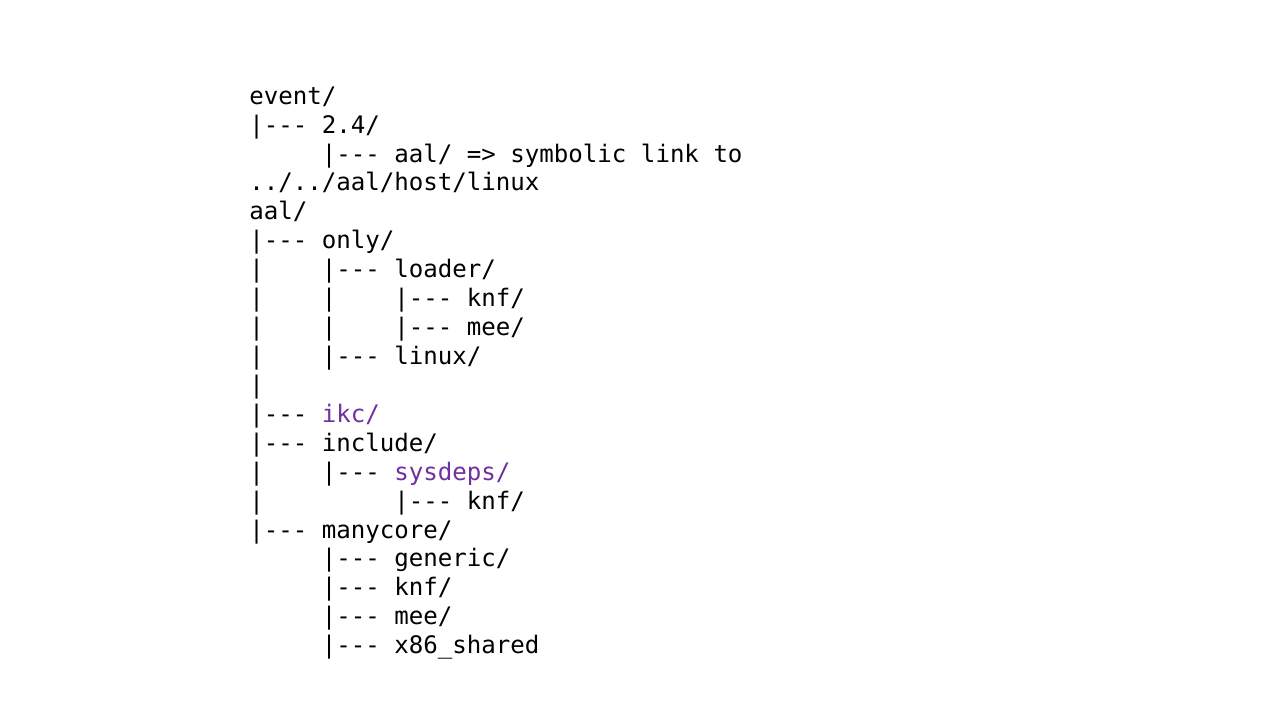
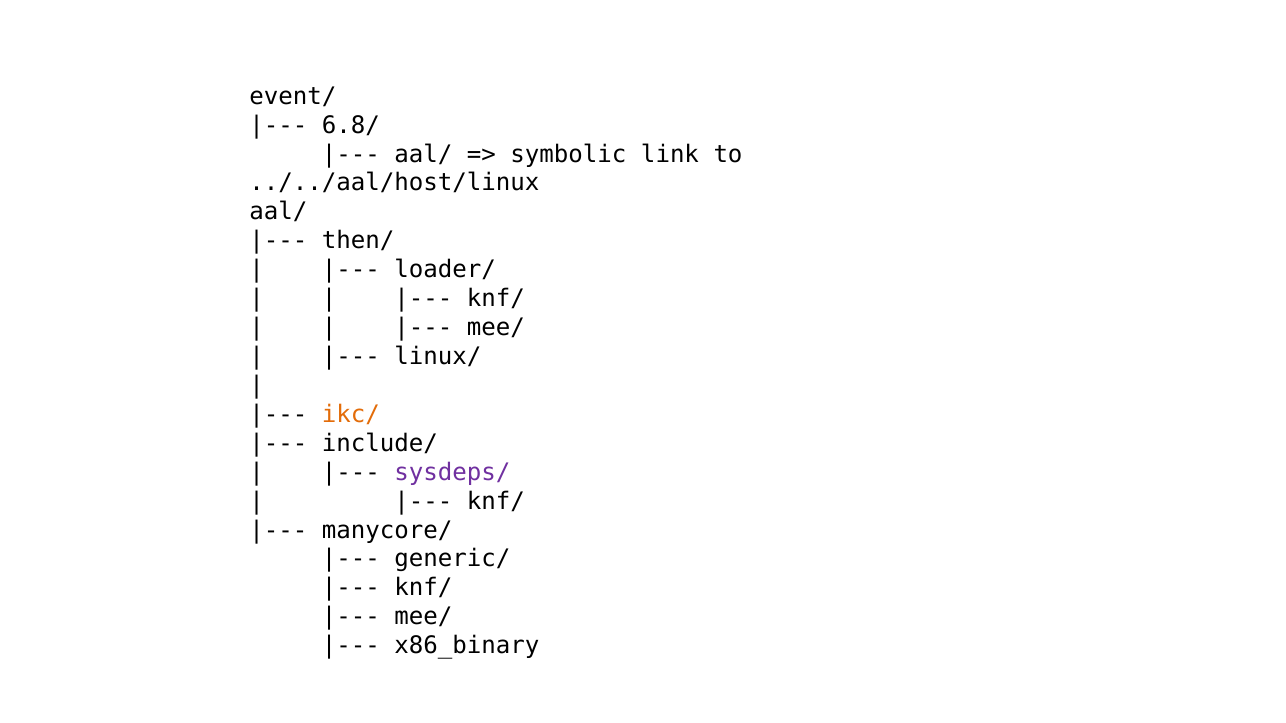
2.4/: 2.4/ -> 6.8/ (351, 125)
only/: only/ -> then/ (358, 241)
ikc/ colour: purple -> orange (351, 415)
x86_shared: x86_shared -> x86_binary (467, 646)
